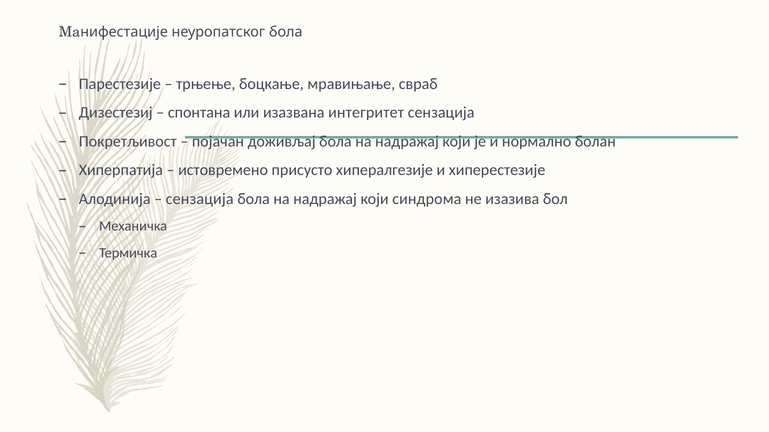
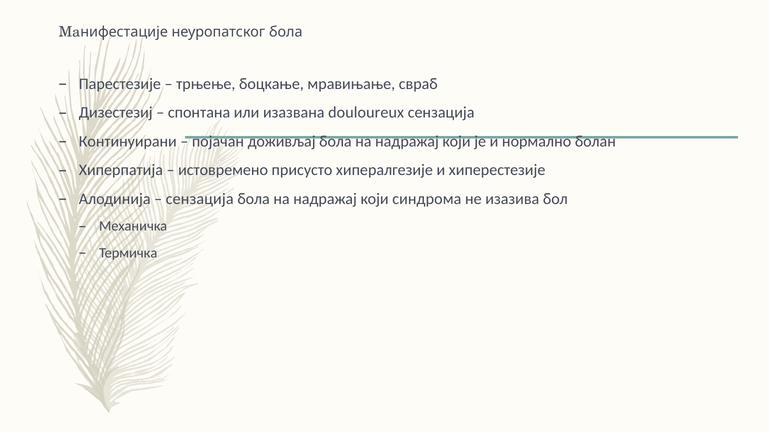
интегритет: интегритет -> douloureux (366, 113)
Покретљивост: Покретљивост -> Континуирани (128, 141)
